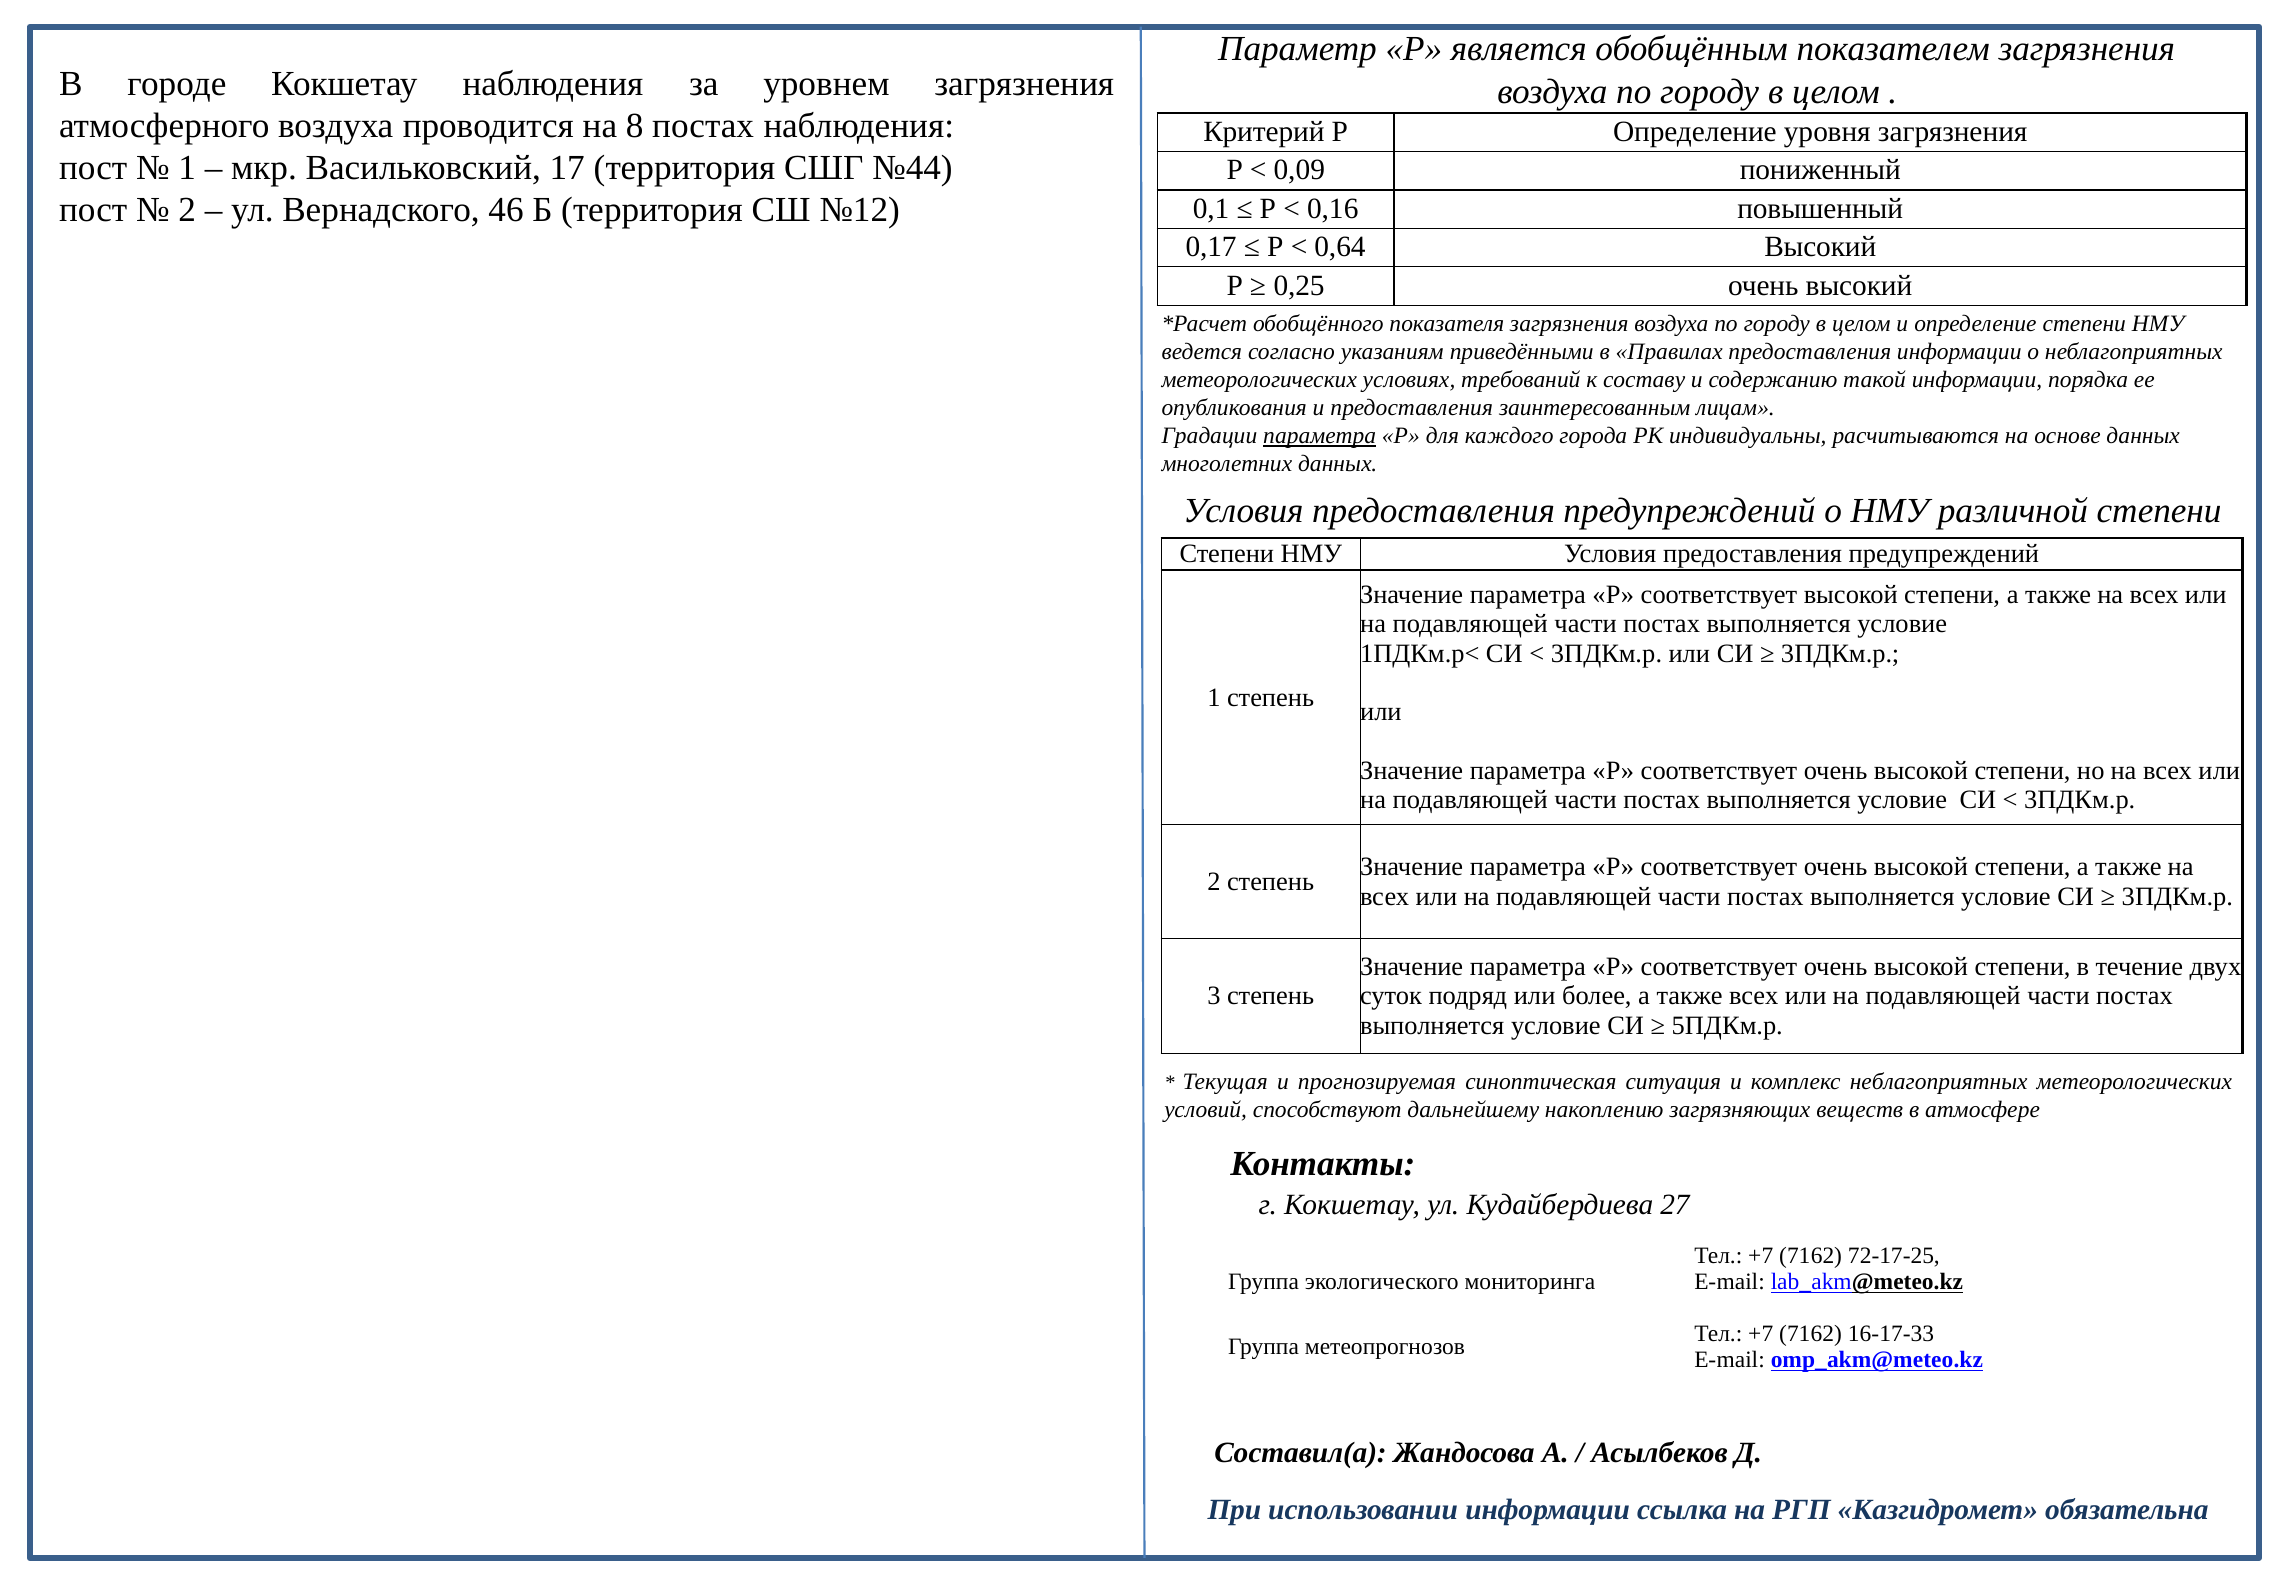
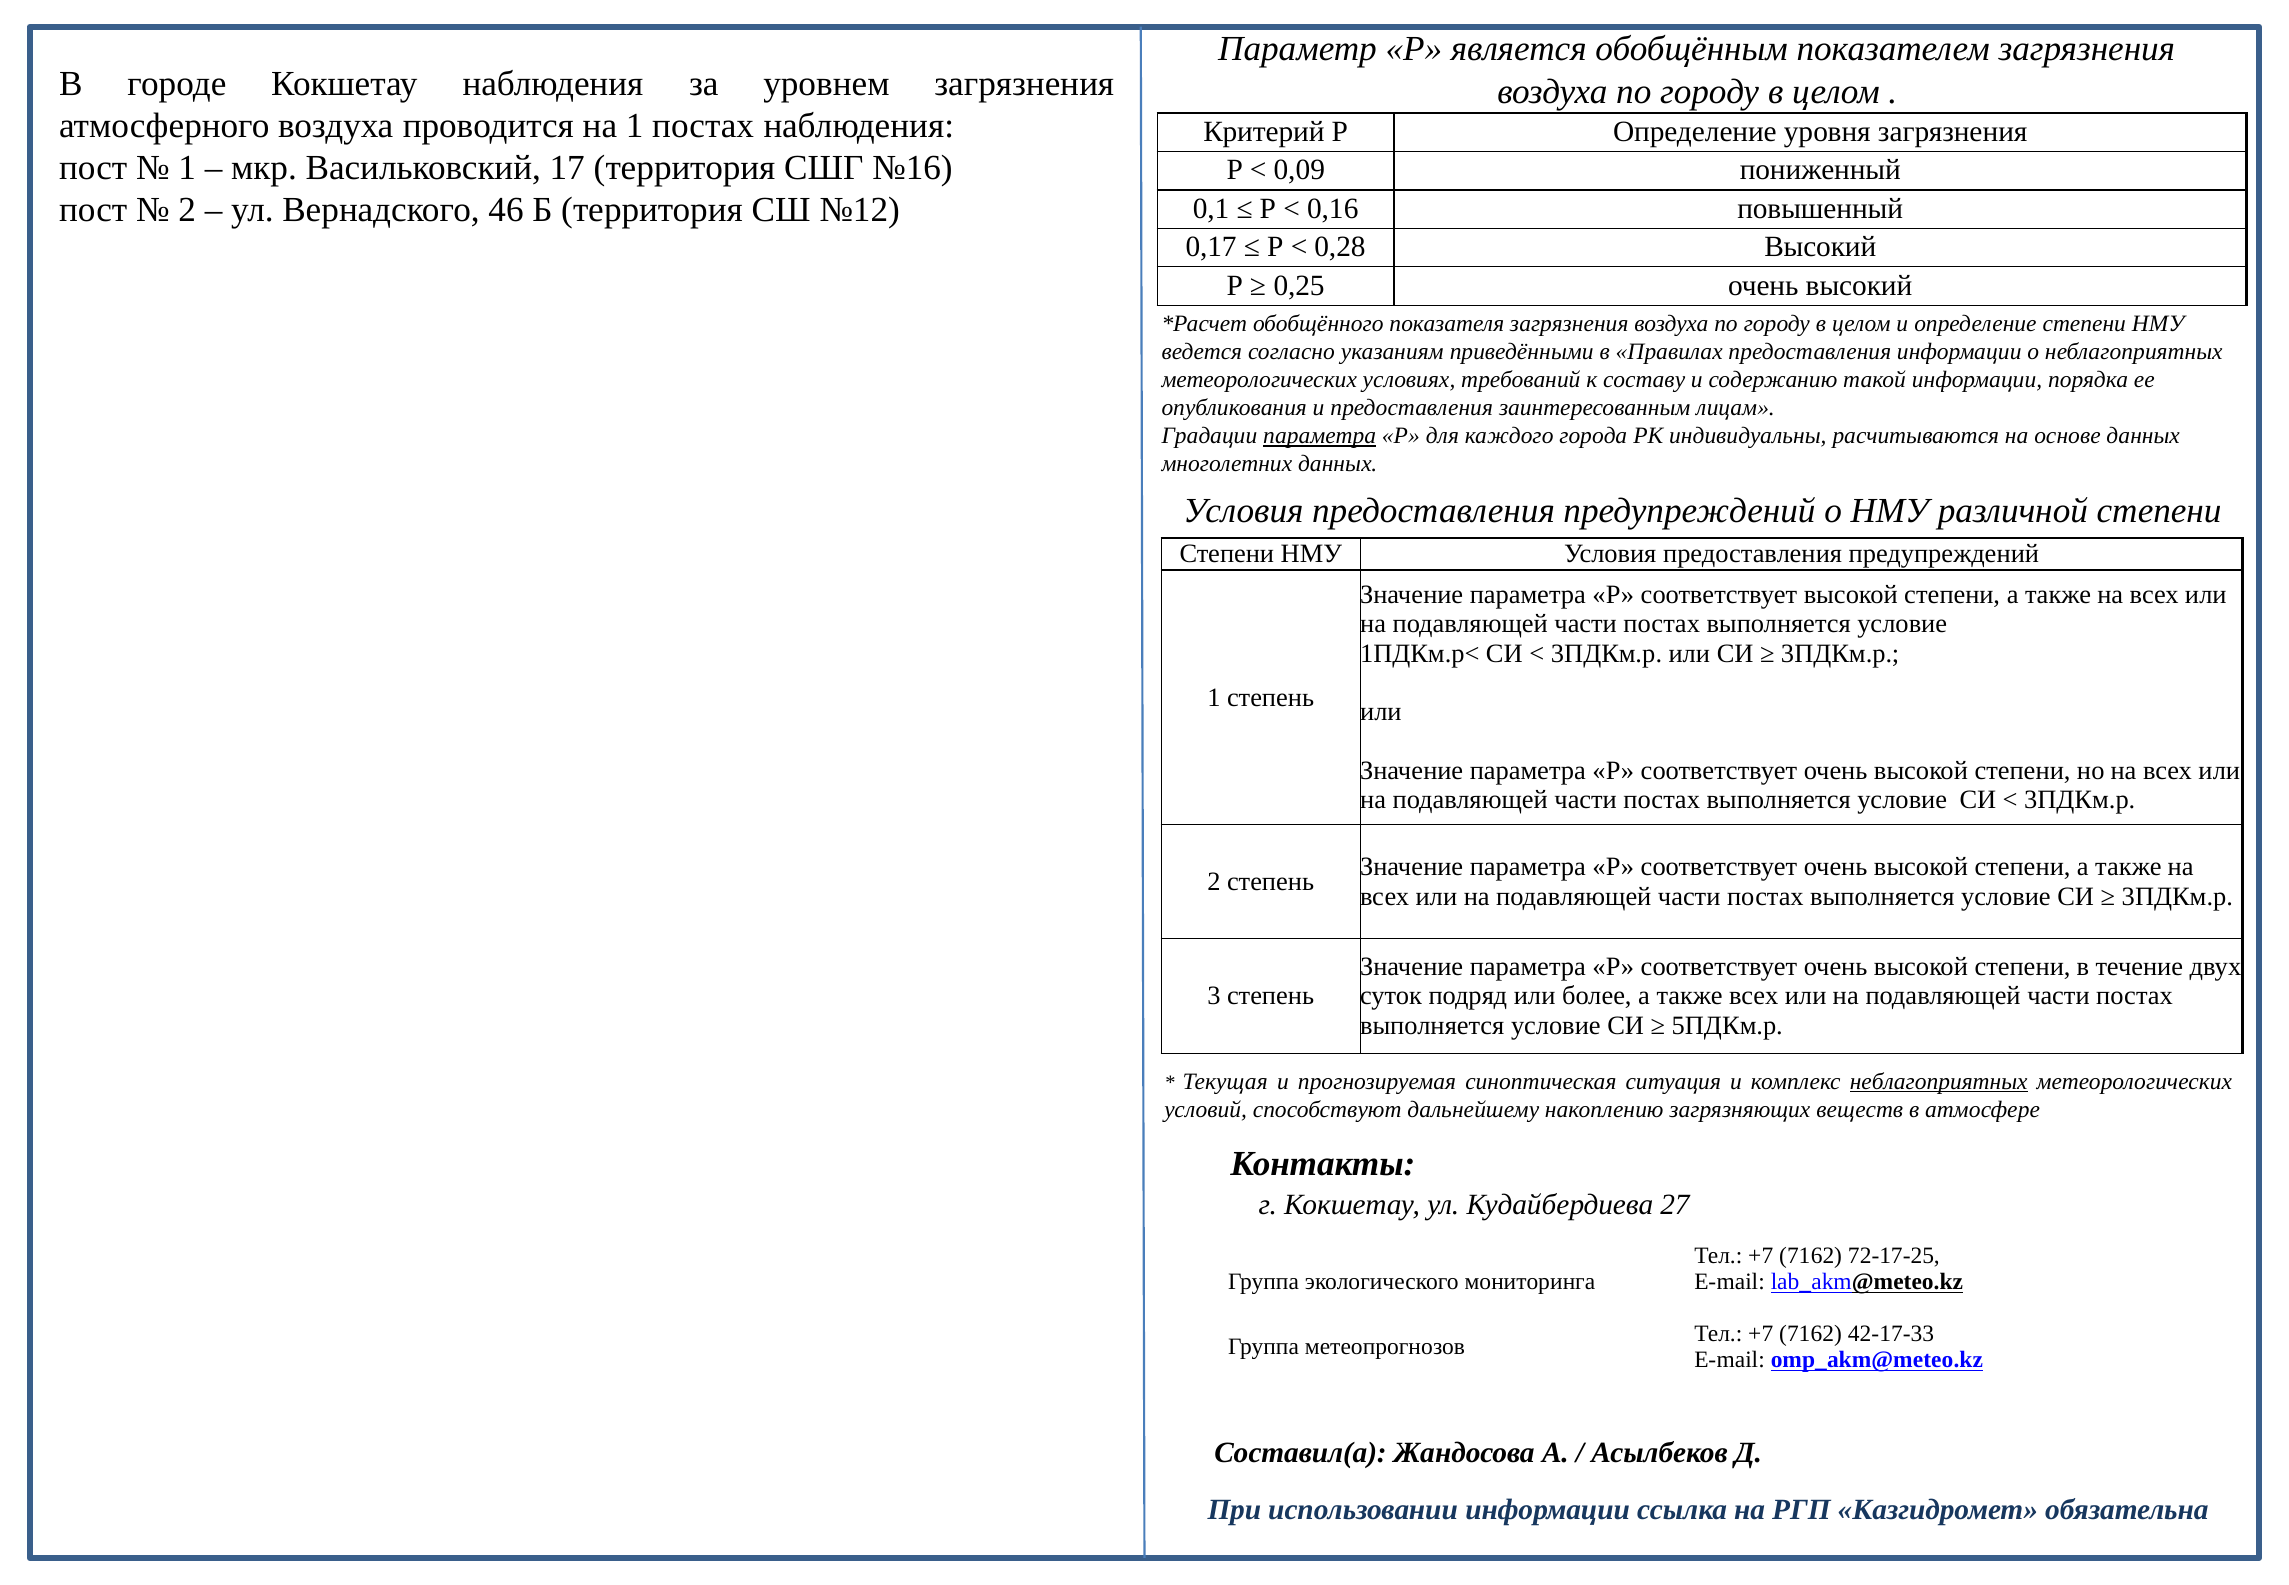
на 8: 8 -> 1 (635, 126)
№44: №44 -> №16 (912, 168)
0,64: 0,64 -> 0,28 (1340, 247)
неблагоприятных underline: none -> present (1939, 1081)
16-17-33: 16-17-33 -> 42-17-33 (1891, 1333)
